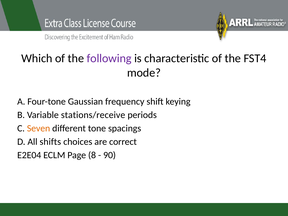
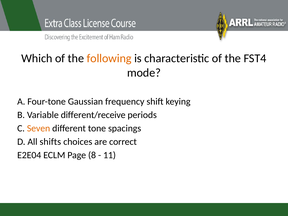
following colour: purple -> orange (109, 58)
stations/receive: stations/receive -> different/receive (93, 115)
90: 90 -> 11 (110, 155)
